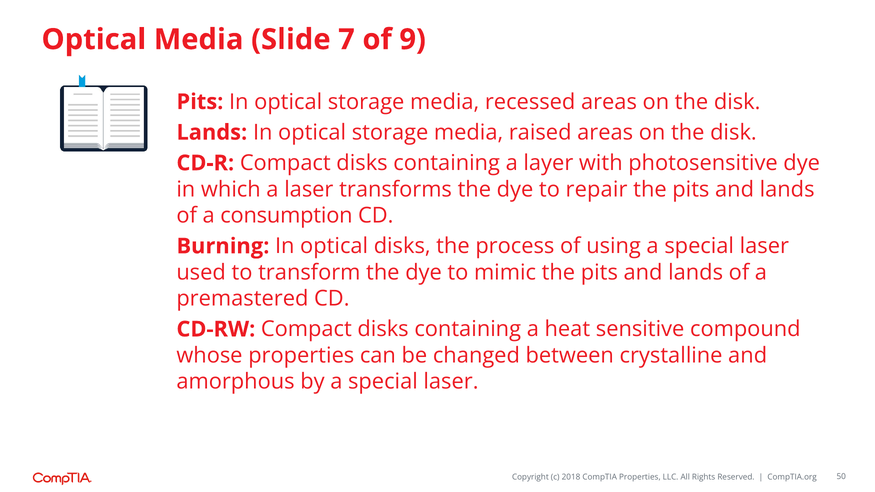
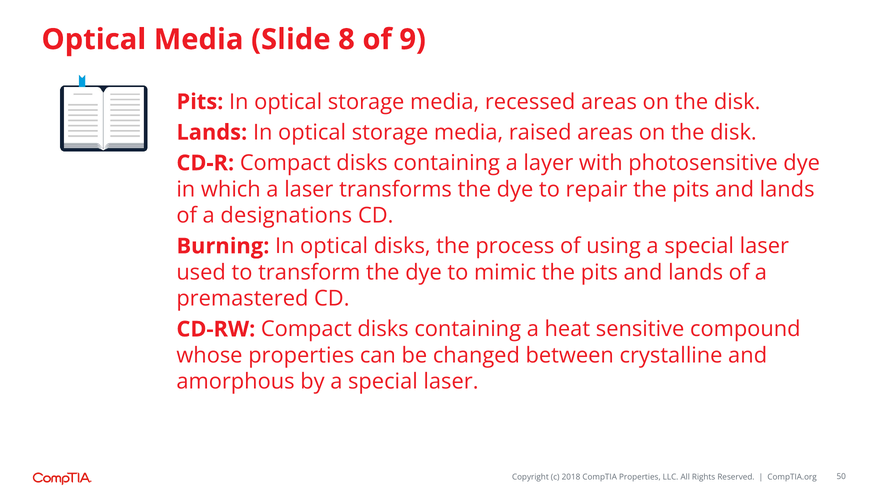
7: 7 -> 8 (346, 40)
consumption: consumption -> designations (286, 216)
